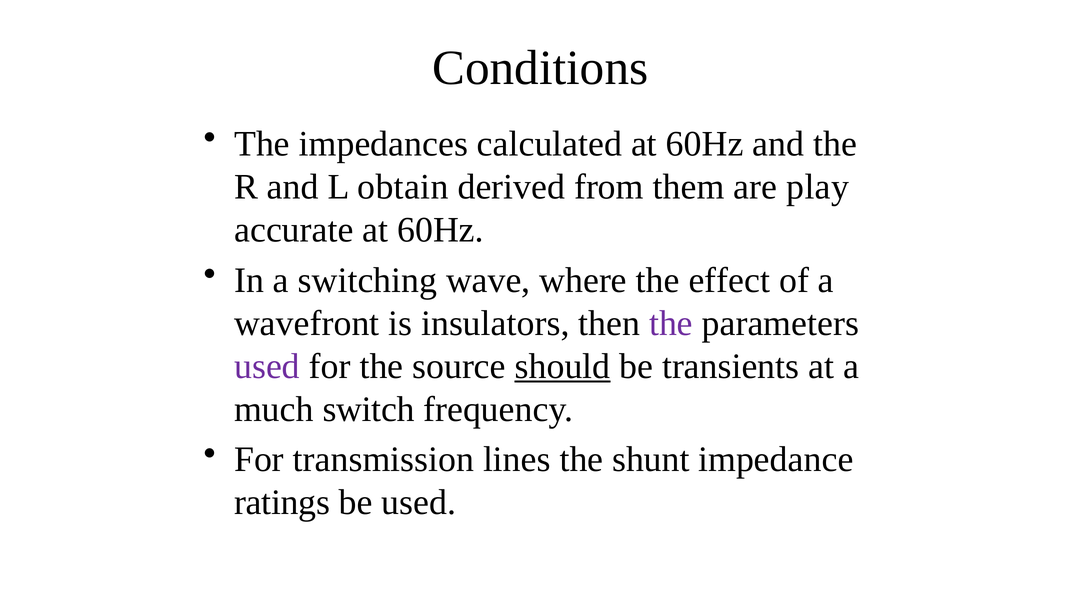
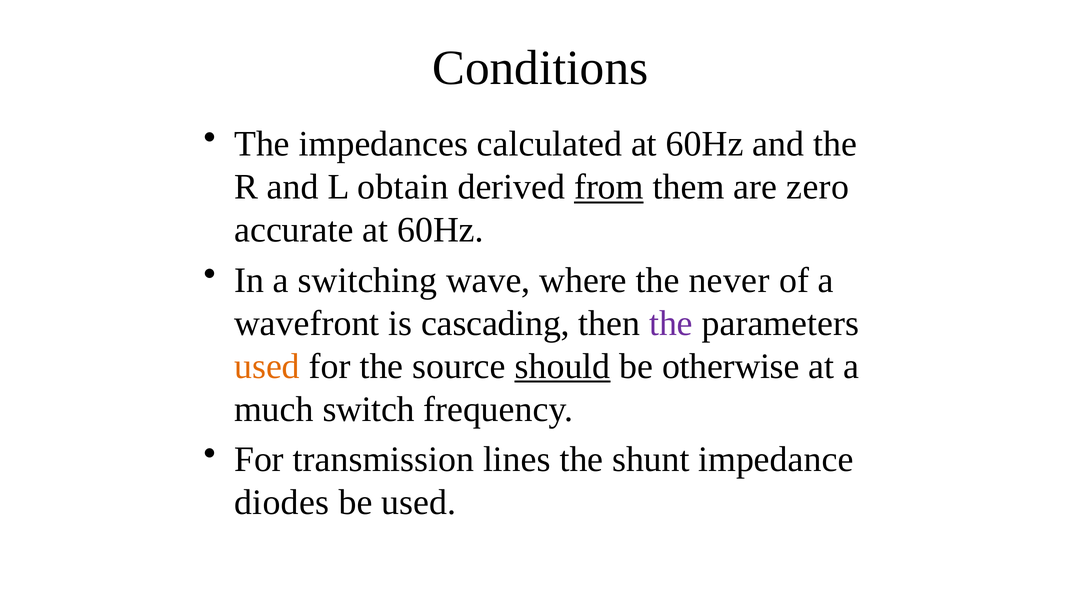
from underline: none -> present (609, 187)
play: play -> zero (818, 187)
effect: effect -> never (729, 280)
insulators: insulators -> cascading (495, 323)
used colour: purple -> orange (267, 366)
transients: transients -> otherwise (731, 366)
ratings: ratings -> diodes (282, 502)
